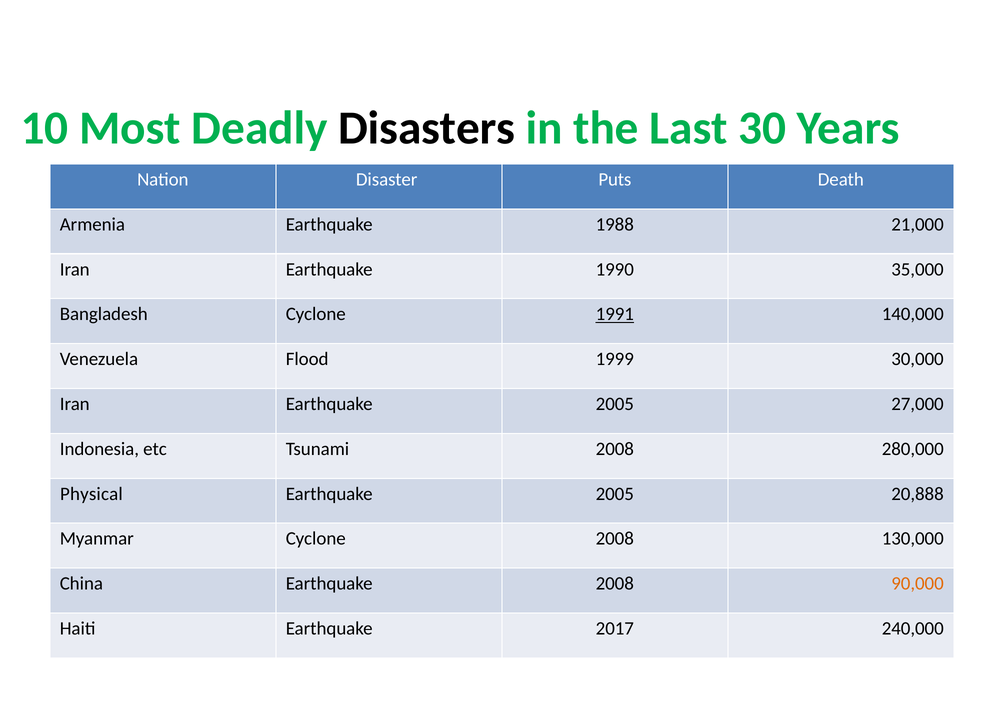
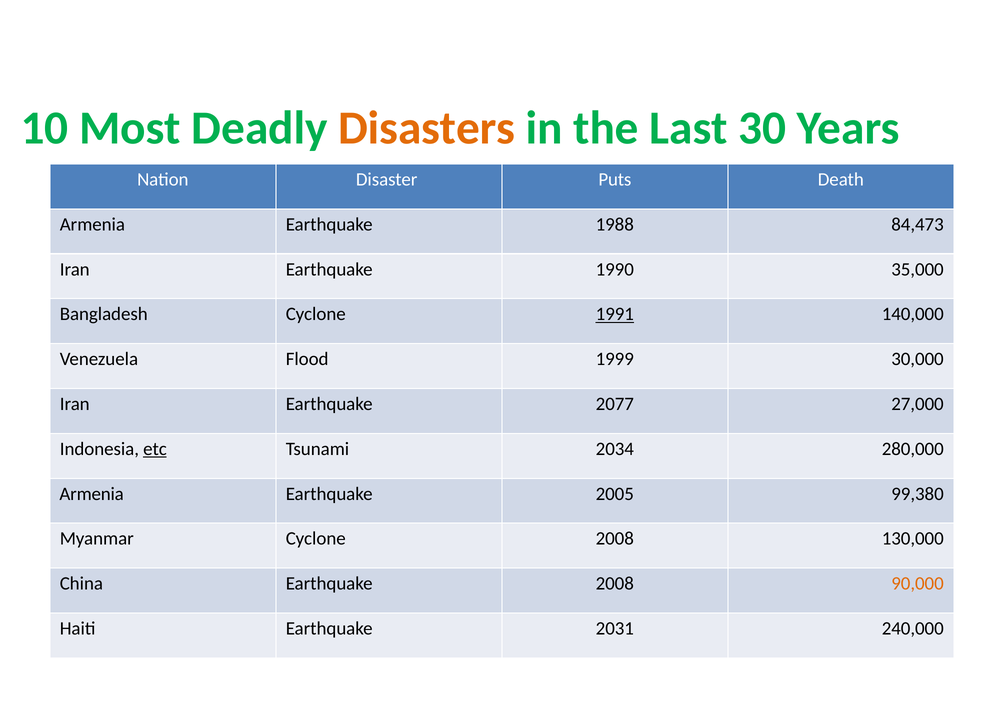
Disasters colour: black -> orange (427, 128)
21,000: 21,000 -> 84,473 (918, 224)
Iran Earthquake 2005: 2005 -> 2077 (615, 404)
etc underline: none -> present (155, 449)
Tsunami 2008: 2008 -> 2034 (615, 449)
Physical: Physical -> Armenia (92, 493)
20,888: 20,888 -> 99,380 (918, 493)
2017: 2017 -> 2031 (615, 628)
